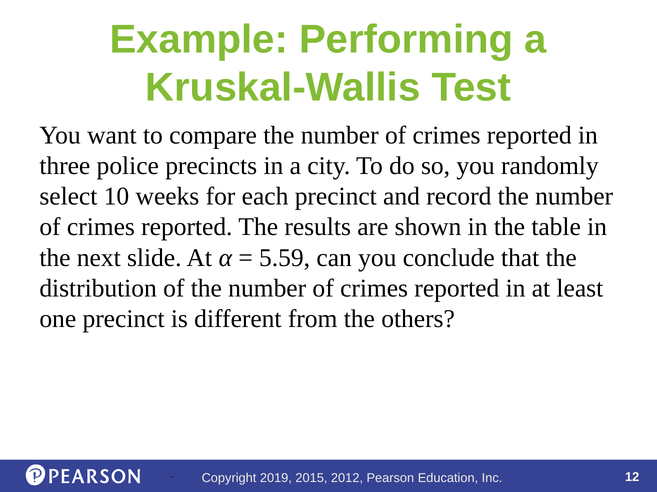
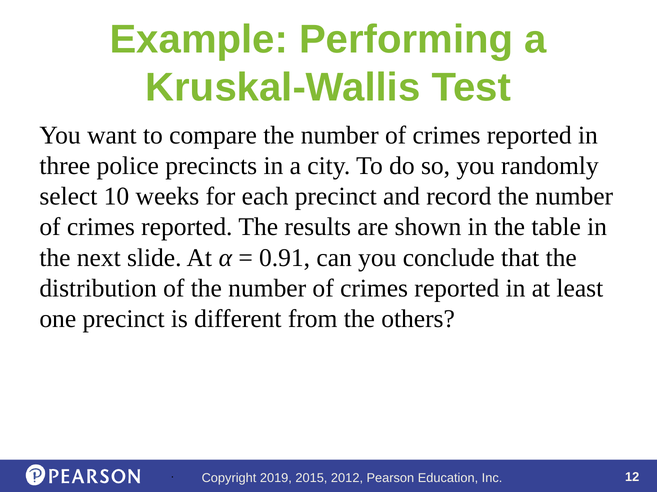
5.59: 5.59 -> 0.91 (285, 258)
